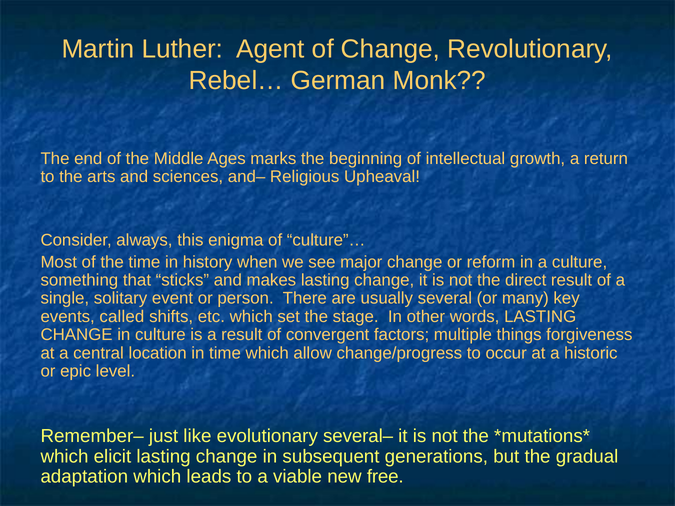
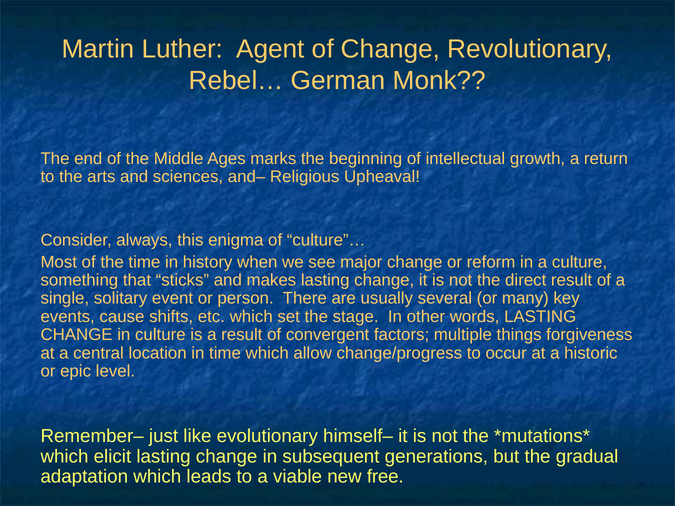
called: called -> cause (122, 317)
several–: several– -> himself– (358, 436)
